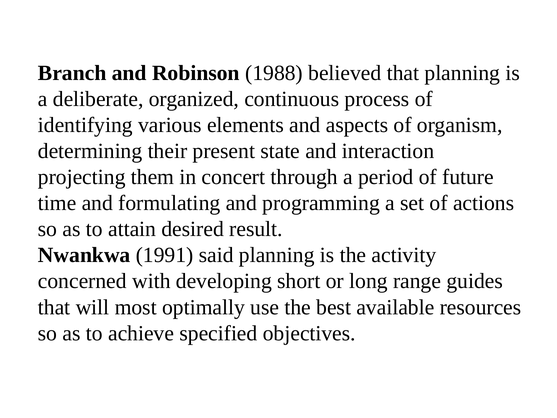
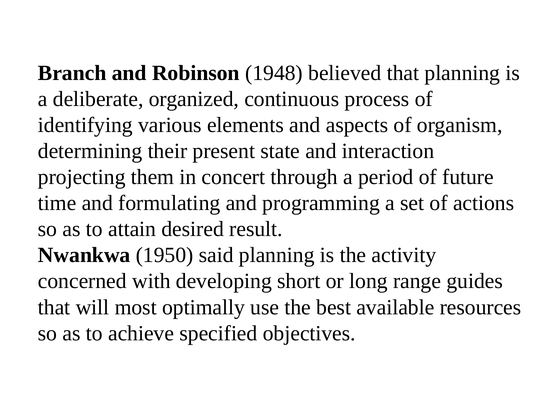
1988: 1988 -> 1948 (274, 73)
1991: 1991 -> 1950 (165, 255)
